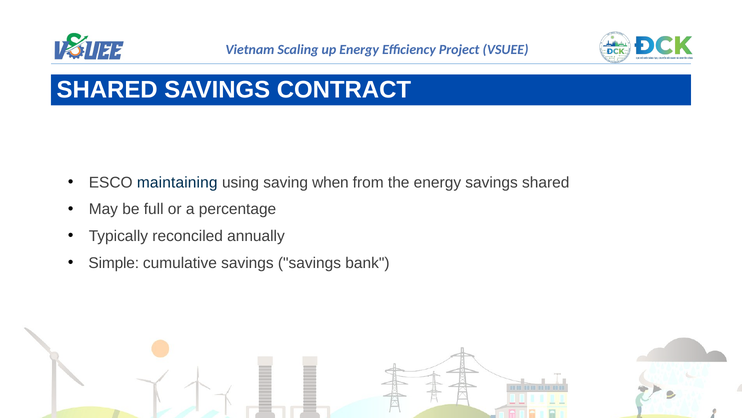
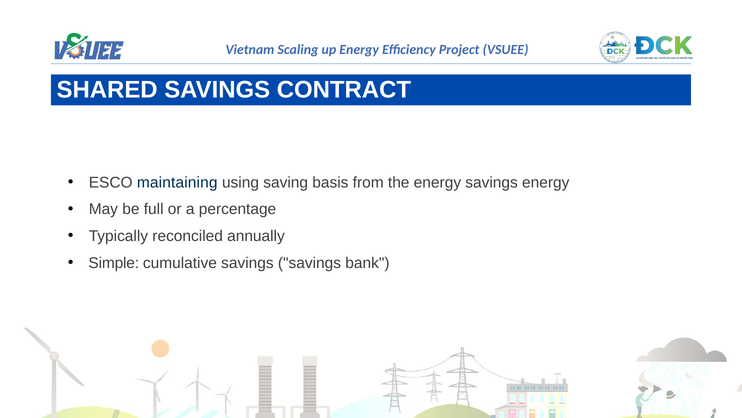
when: when -> basis (330, 182)
savings shared: shared -> energy (546, 182)
